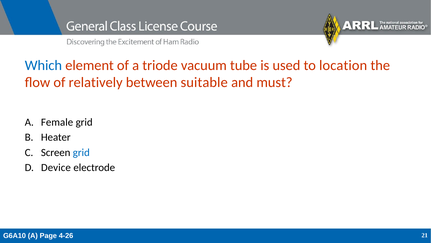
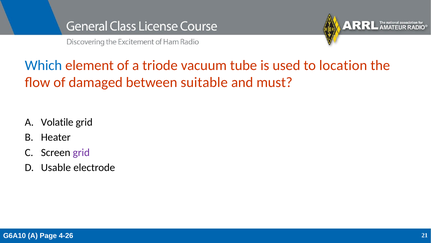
relatively: relatively -> damaged (96, 82)
Female: Female -> Volatile (57, 122)
grid colour: blue -> purple (81, 152)
Device: Device -> Usable (56, 167)
